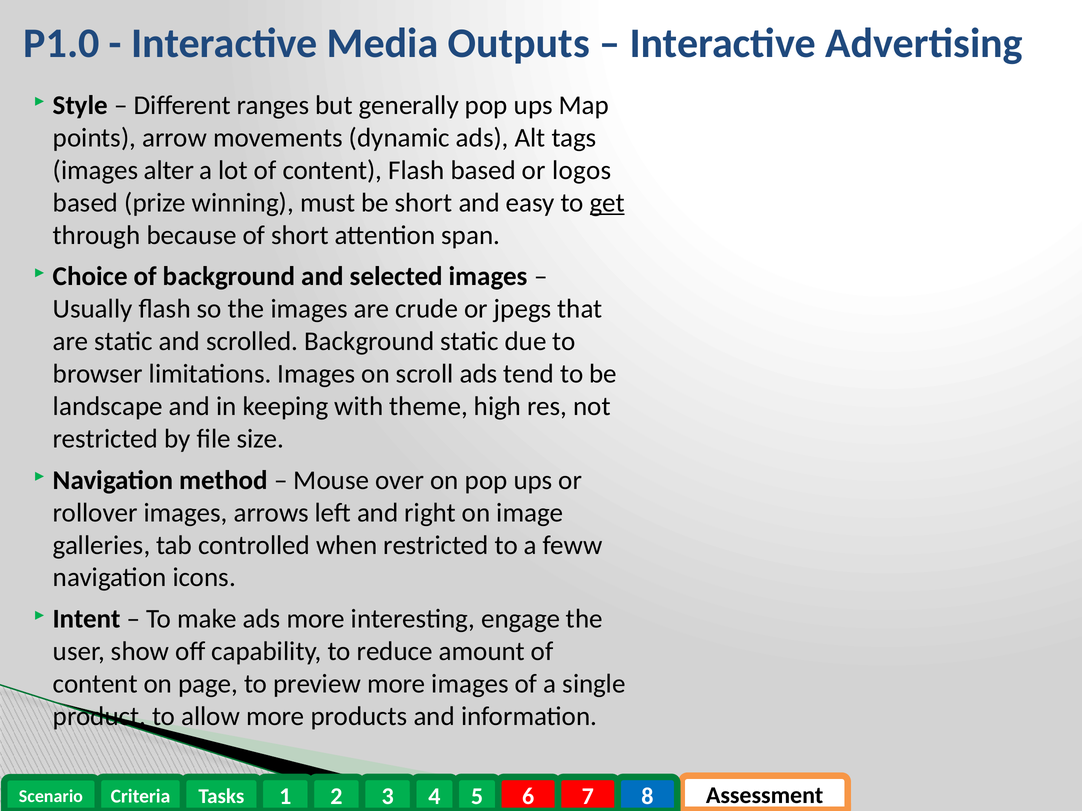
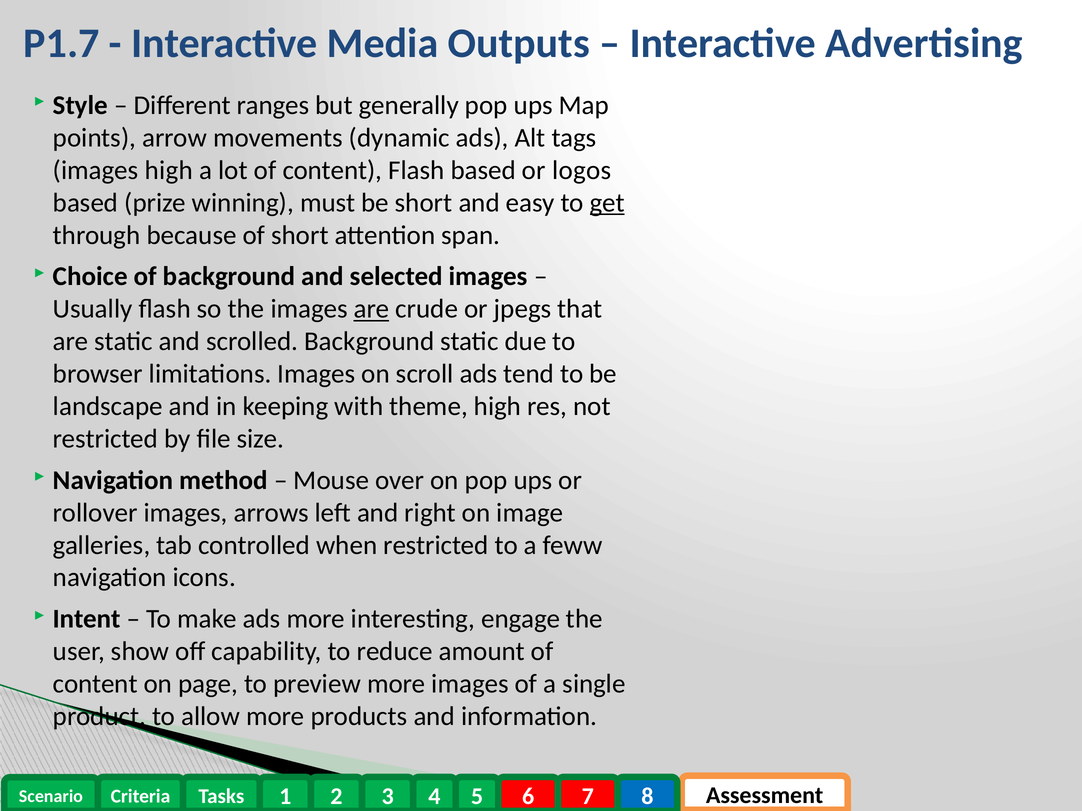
P1.0: P1.0 -> P1.7 (61, 43)
images alter: alter -> high (169, 170)
are underline: none -> present (372, 309)
